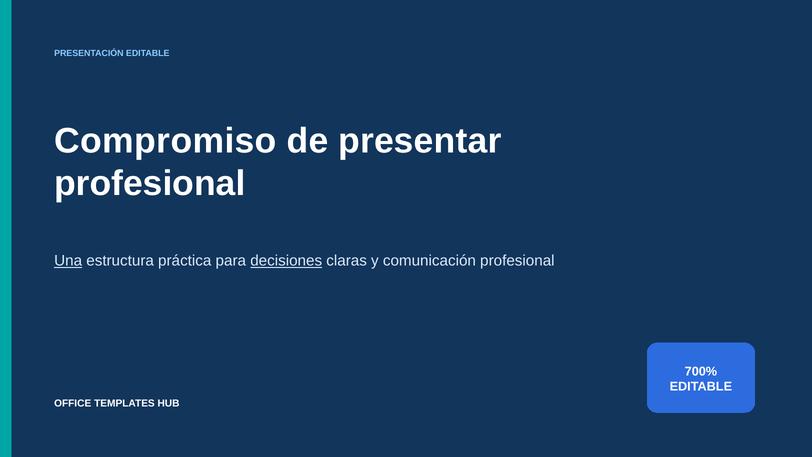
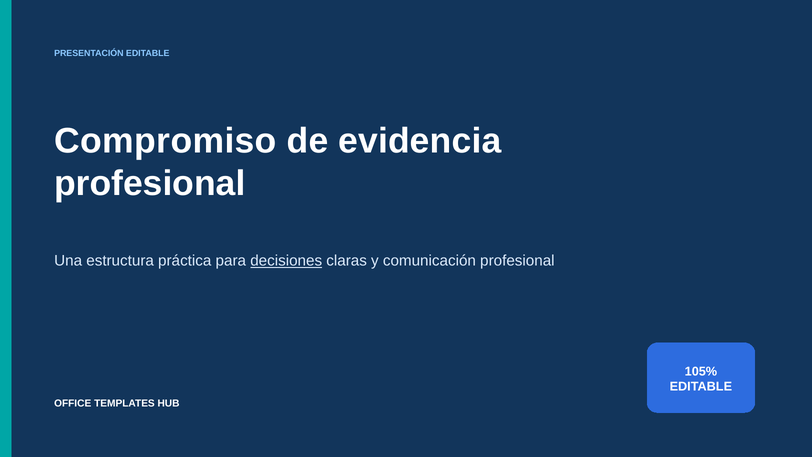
presentar: presentar -> evidencia (420, 141)
Una underline: present -> none (68, 261)
700%: 700% -> 105% (701, 371)
